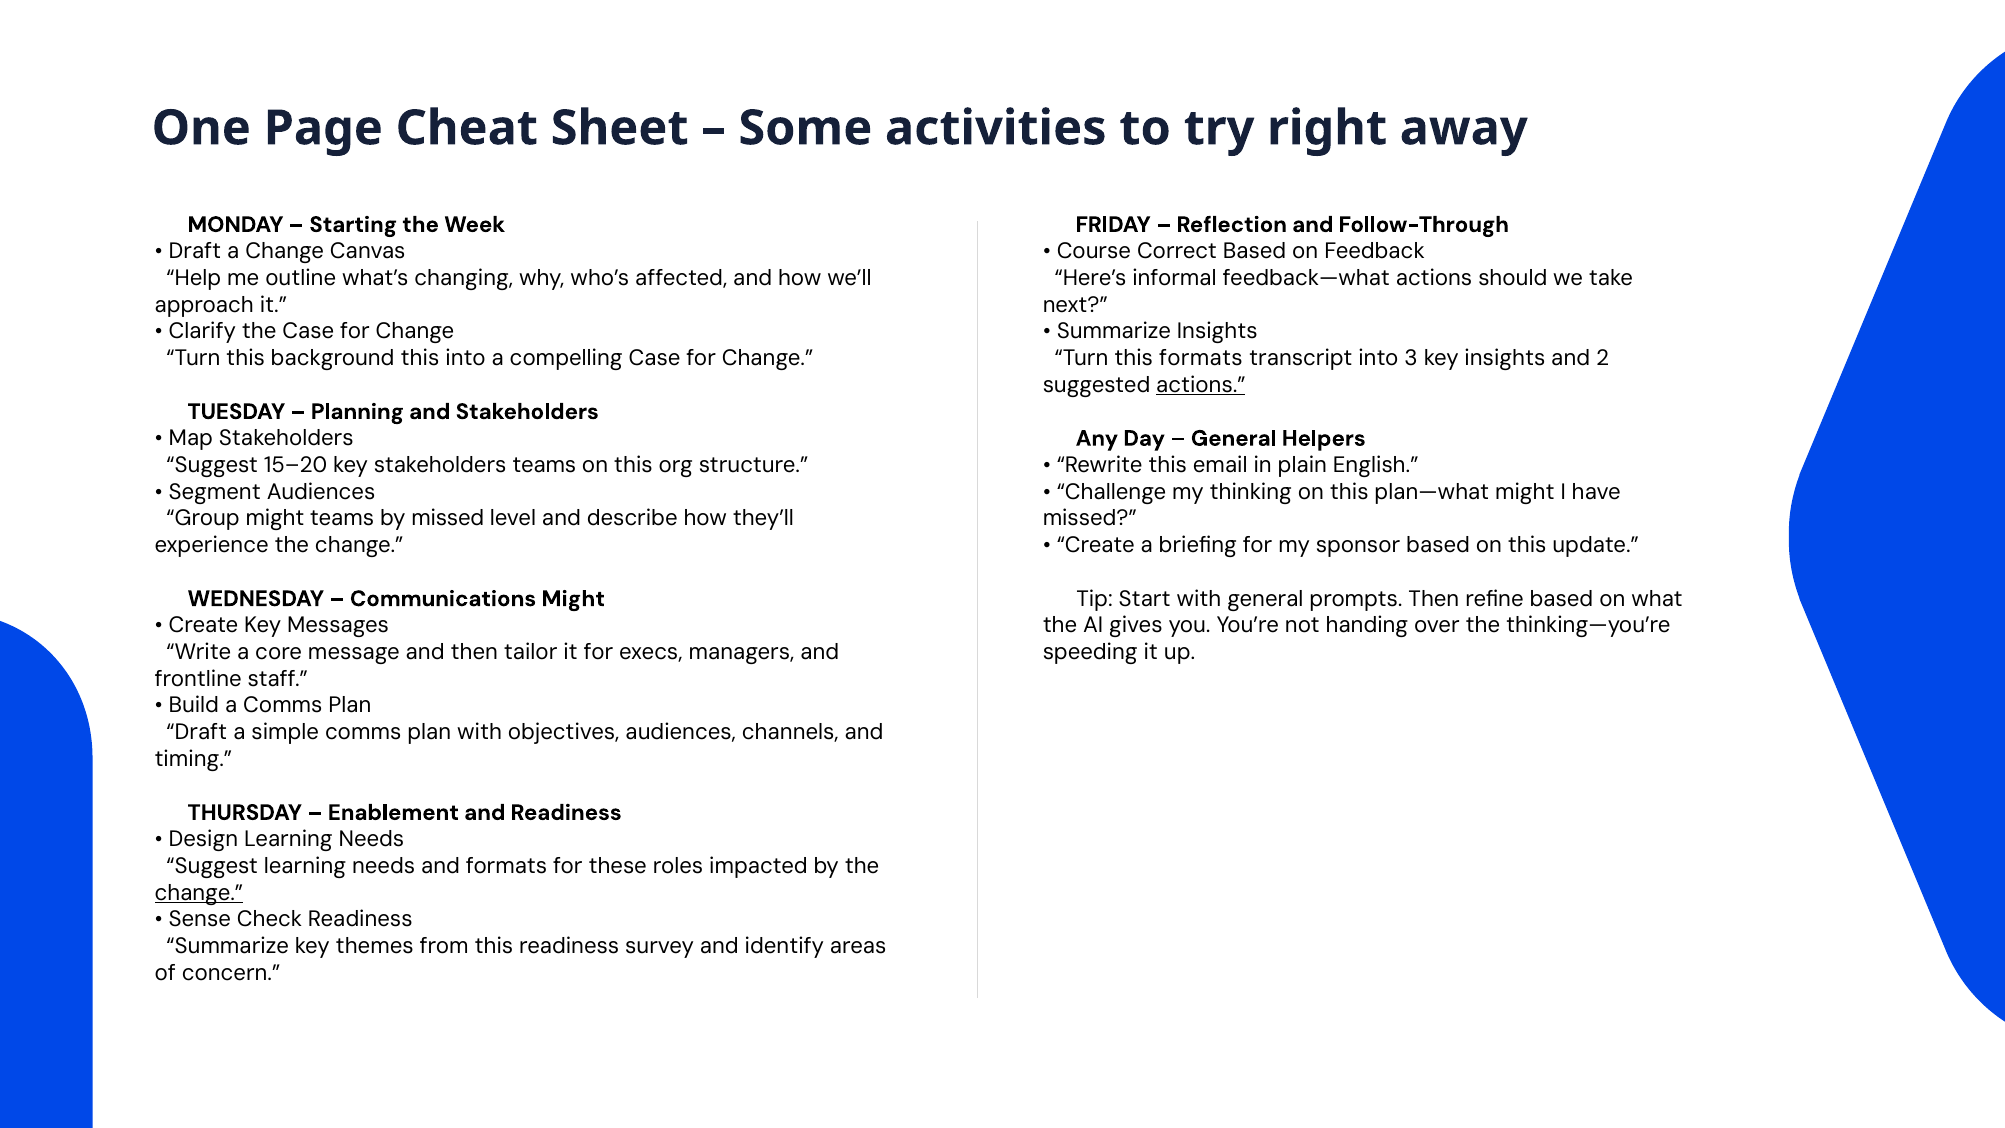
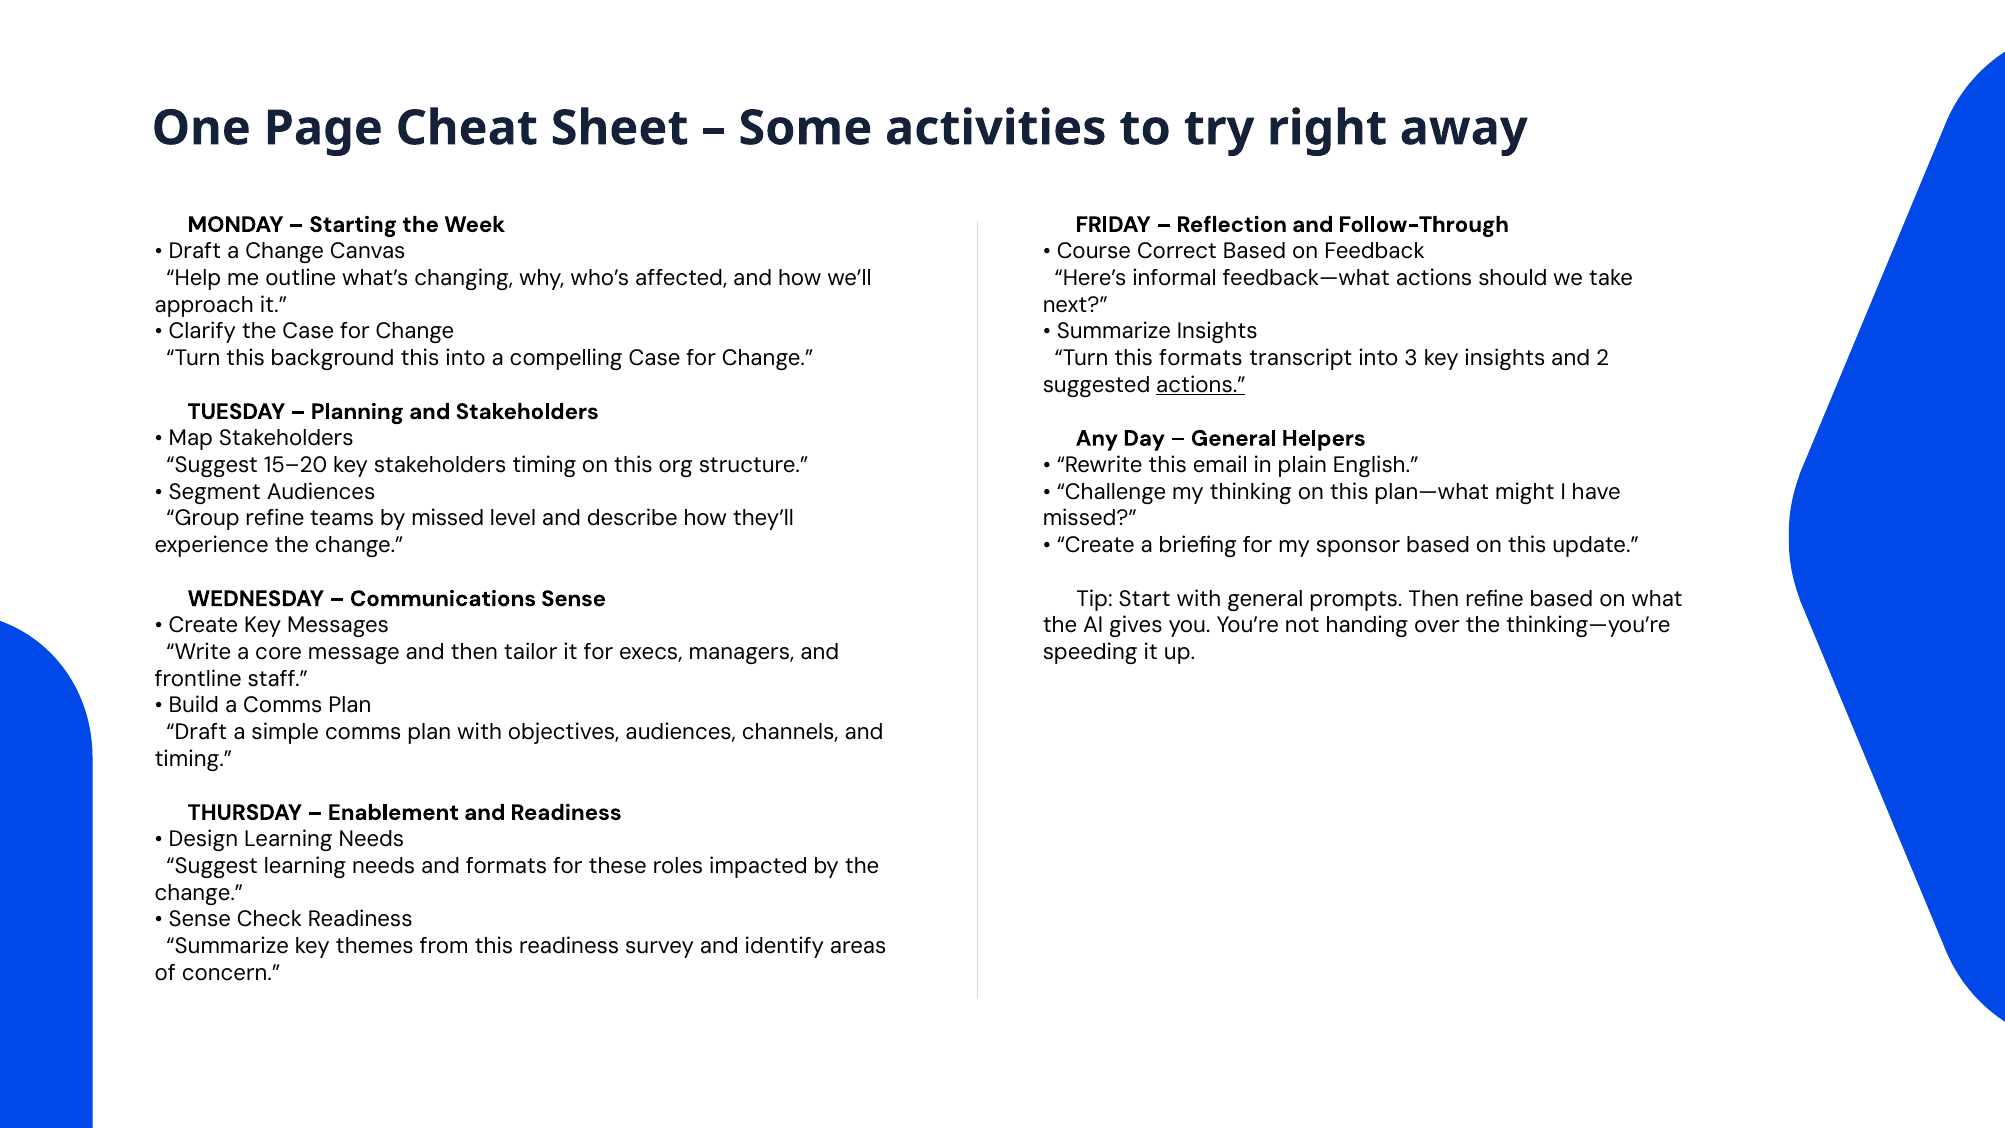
stakeholders teams: teams -> timing (544, 465)
Group might: might -> refine (275, 518)
Communications Might: Might -> Sense (574, 599)
change underline: present -> none (199, 893)
